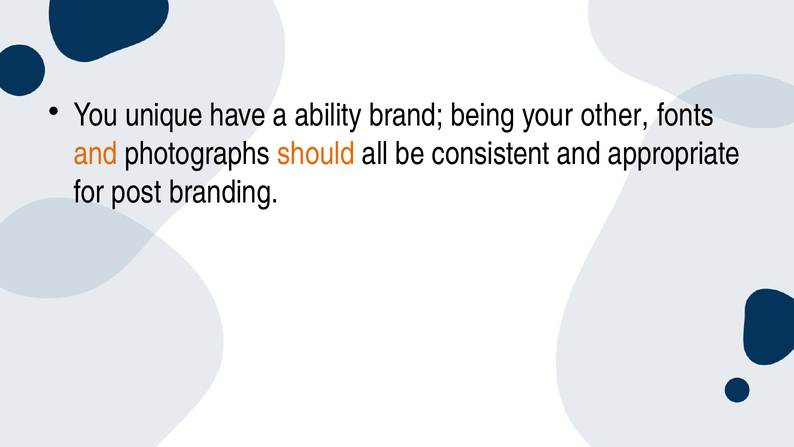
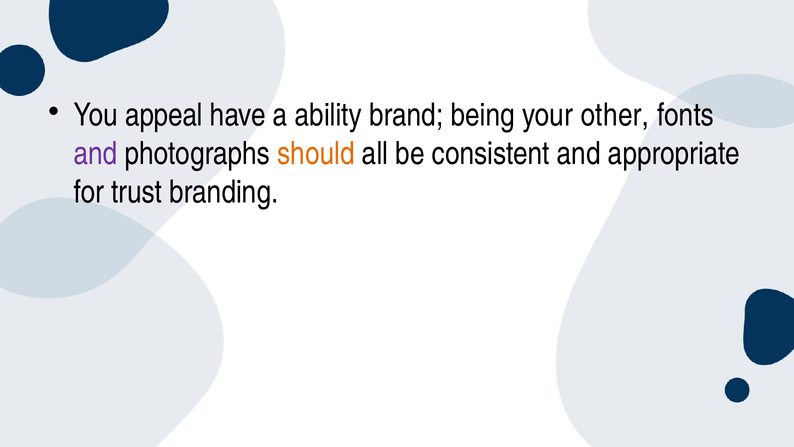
unique: unique -> appeal (164, 115)
and colour: orange -> purple (96, 154)
post: post -> trust (137, 192)
